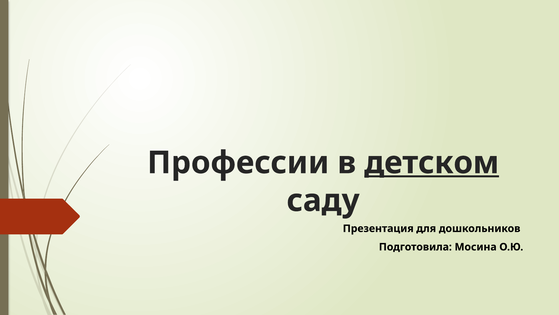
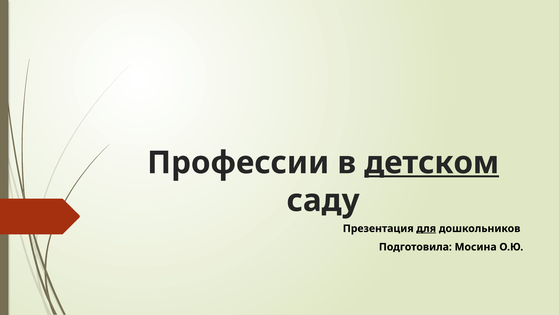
для underline: none -> present (426, 228)
